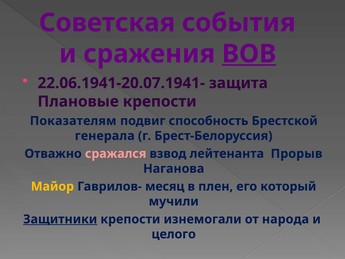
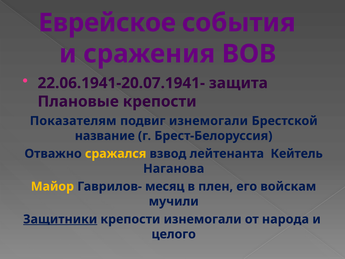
Советская: Советская -> Еврейское (107, 23)
ВОВ underline: present -> none (249, 54)
подвиг способность: способность -> изнемогали (208, 121)
генерала: генерала -> название (105, 136)
сражался colour: pink -> yellow (116, 154)
Прорыв: Прорыв -> Кейтель (297, 154)
который: который -> войскам (288, 186)
